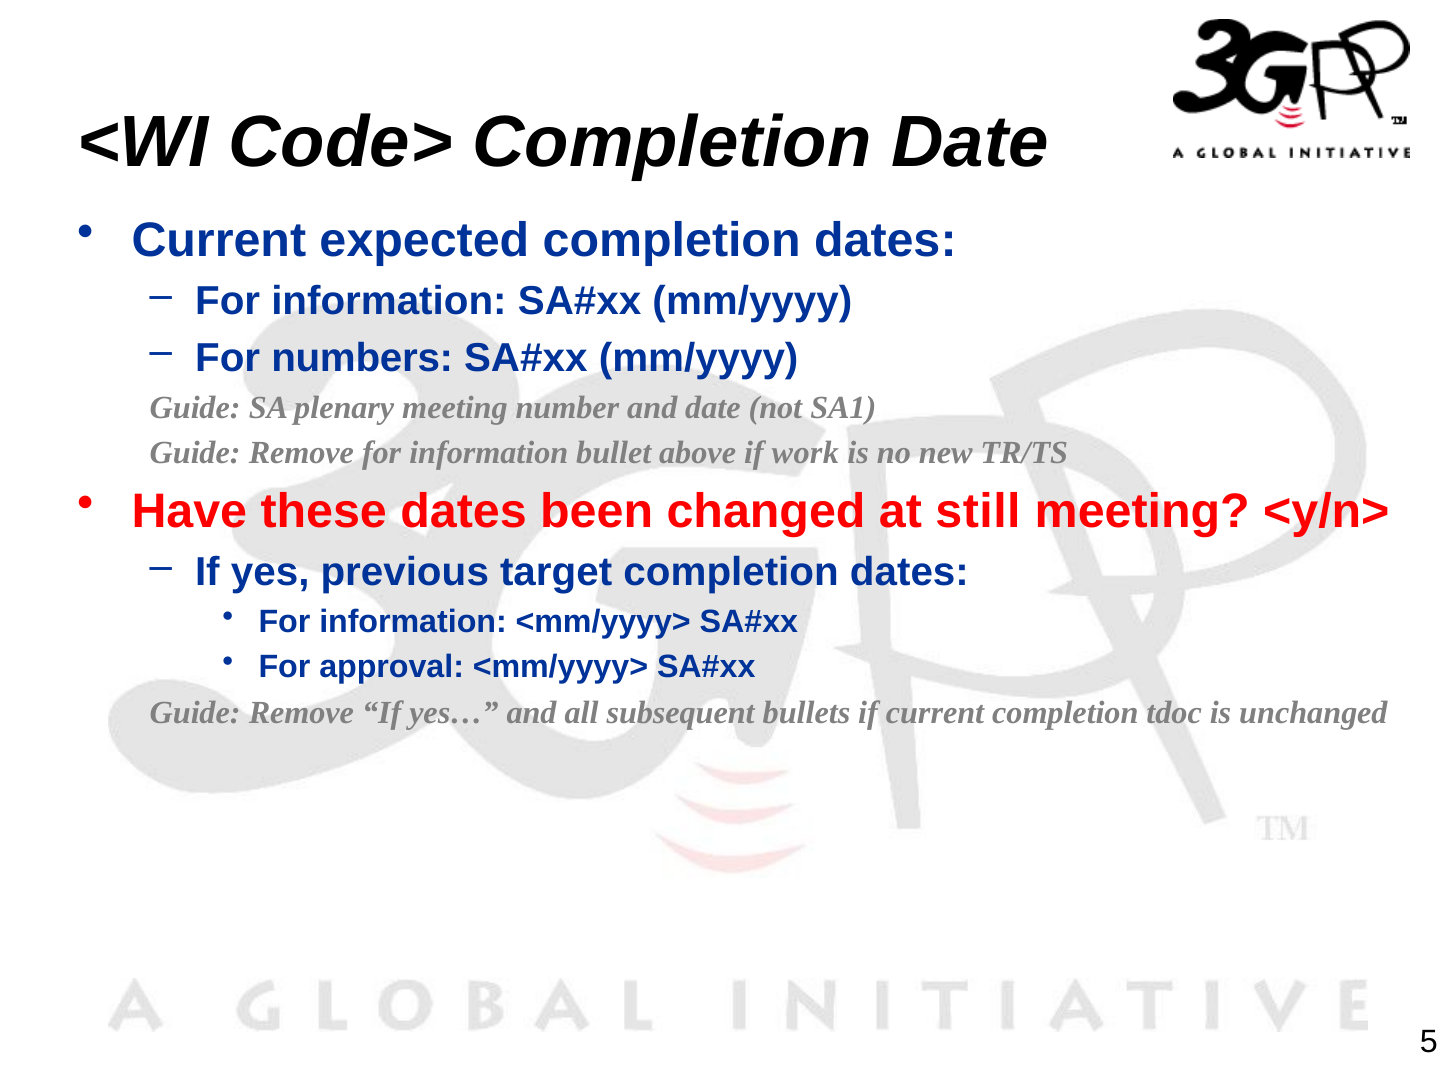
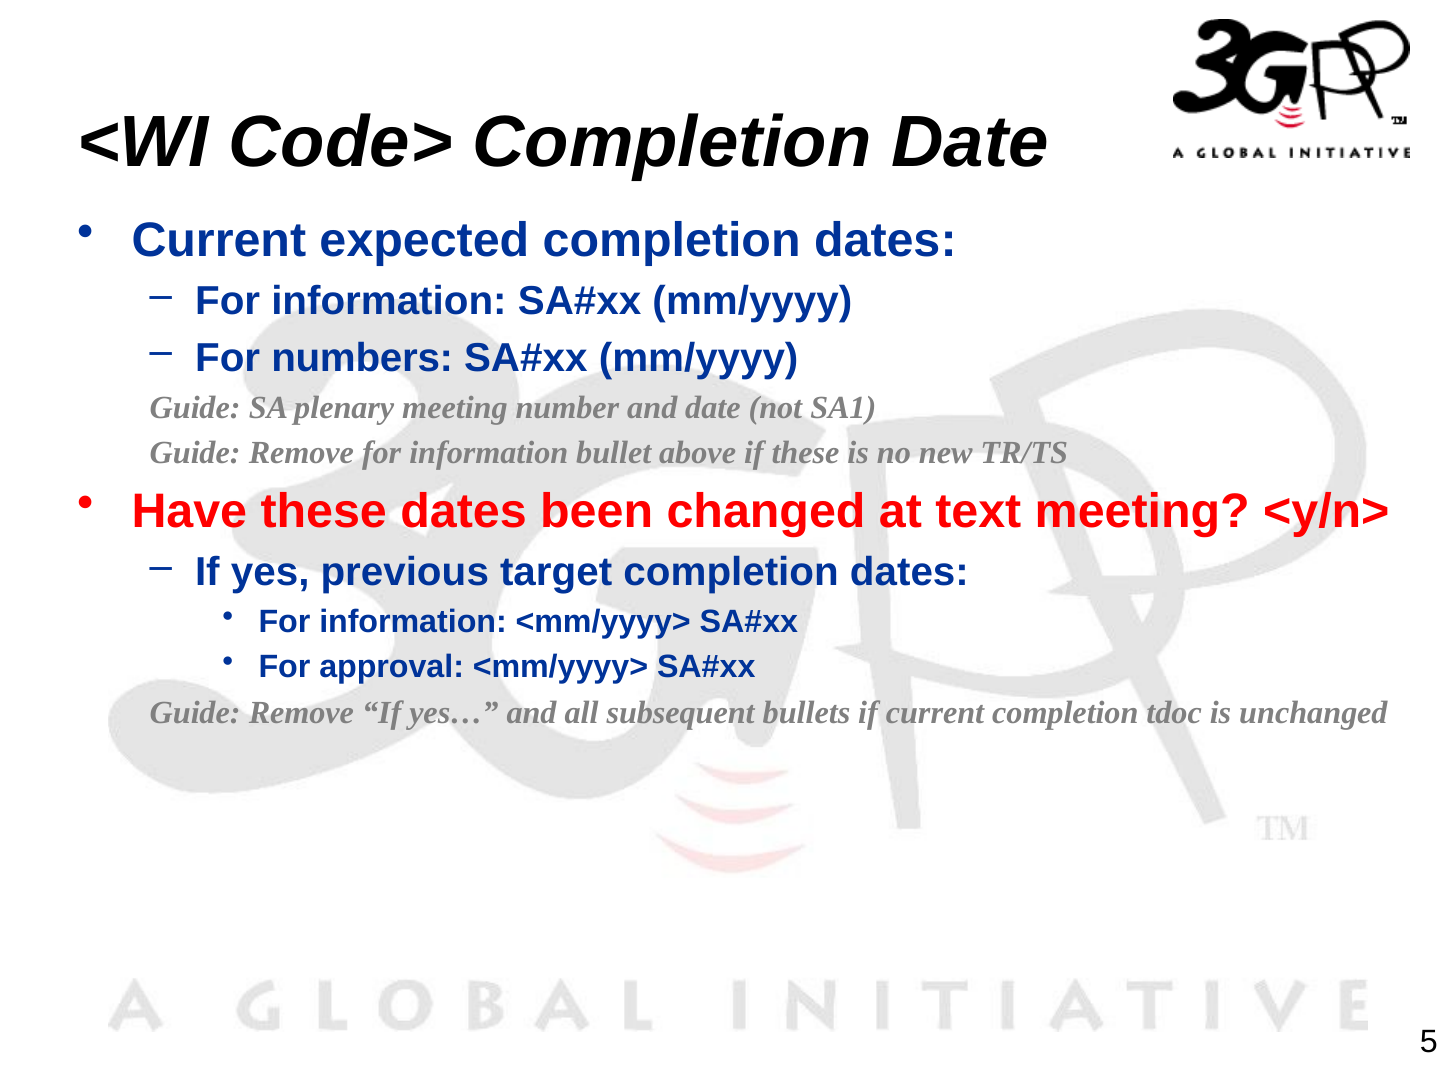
if work: work -> these (806, 453)
still: still -> text (978, 512)
